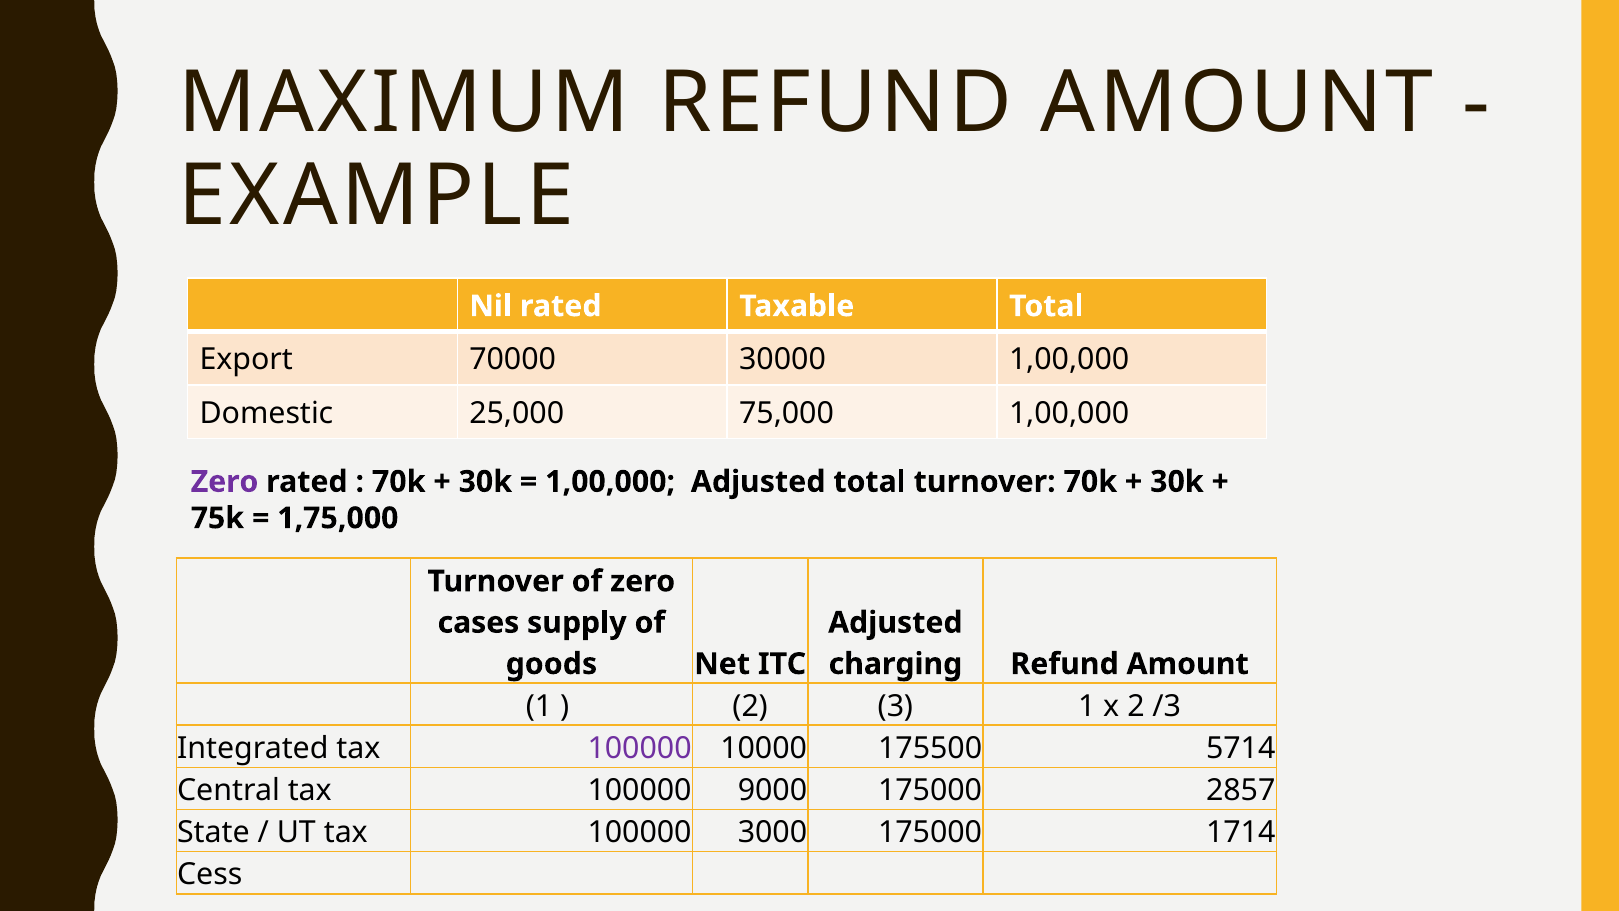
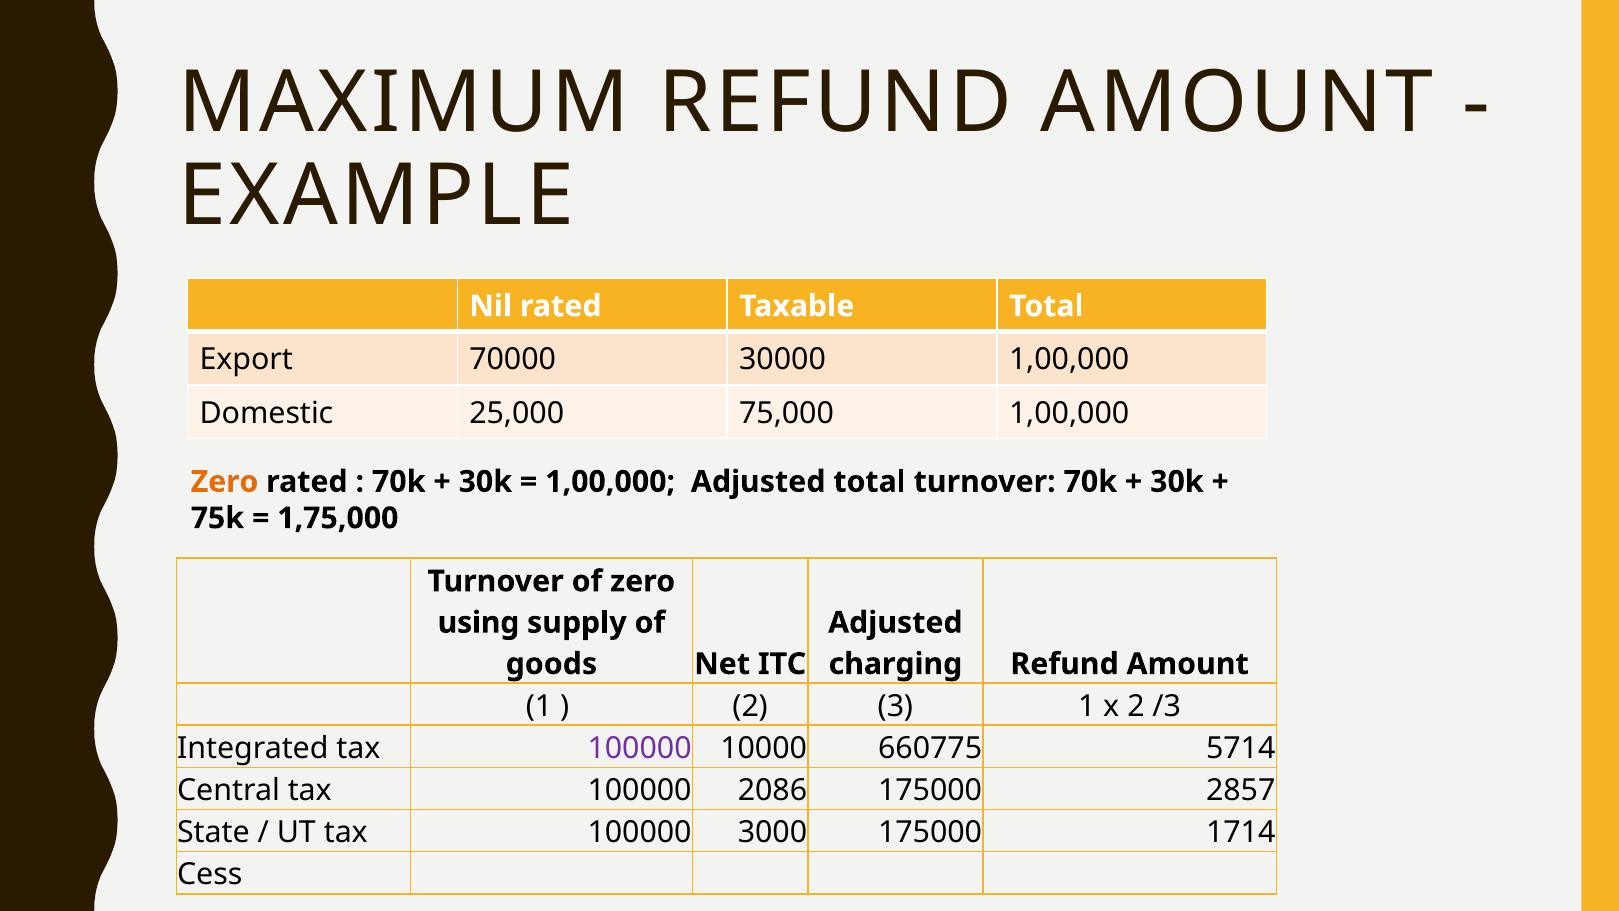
Zero colour: purple -> orange (225, 482)
cases: cases -> using (479, 622)
175500: 175500 -> 660775 (930, 748)
9000: 9000 -> 2086 (772, 790)
